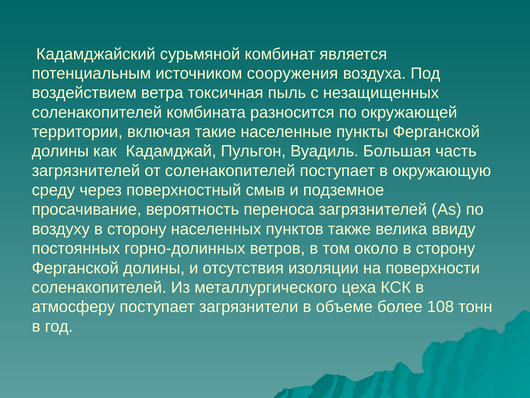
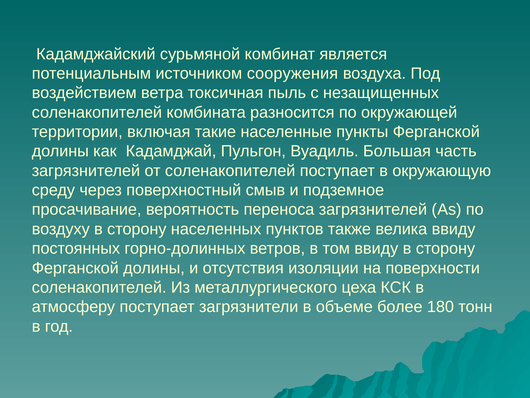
том около: около -> ввиду (376, 248)
108: 108 -> 180 (440, 307)
